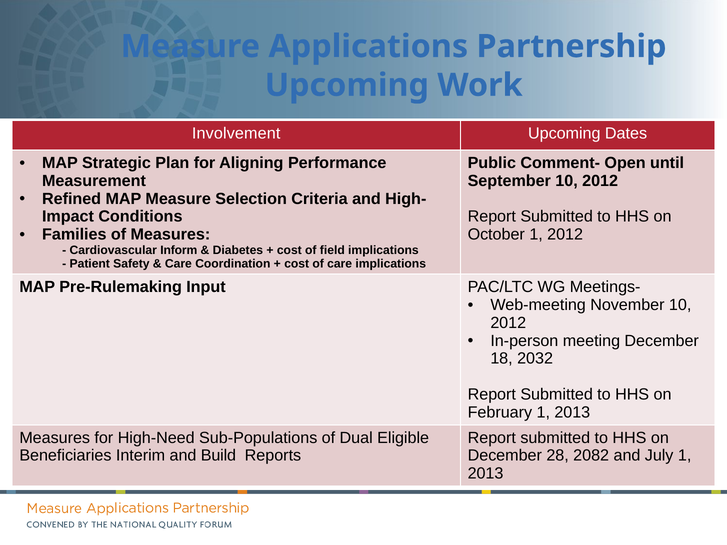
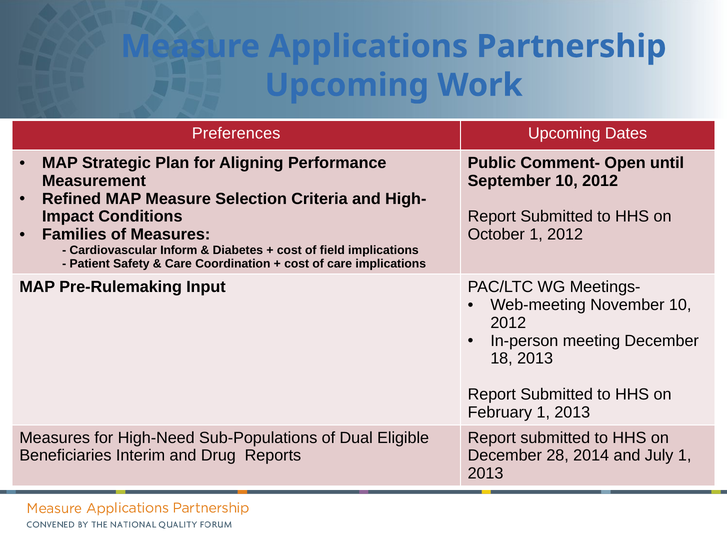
Involvement: Involvement -> Preferences (236, 134)
18 2032: 2032 -> 2013 (535, 359)
Build: Build -> Drug (218, 456)
2082: 2082 -> 2014 (591, 456)
